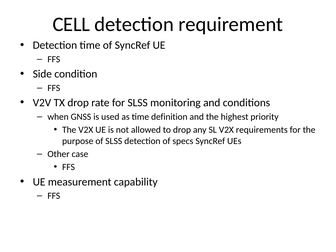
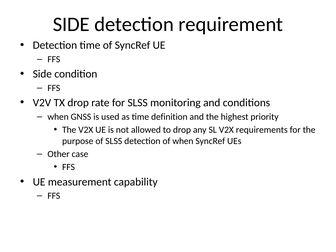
CELL: CELL -> SIDE (71, 24)
of specs: specs -> when (183, 141)
